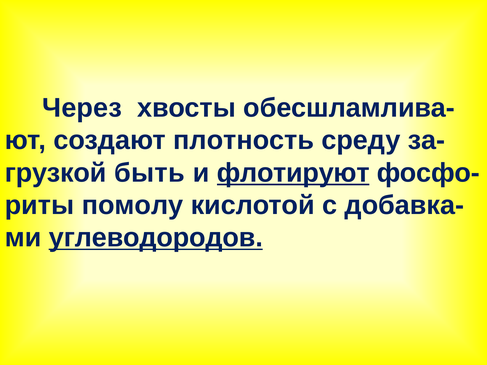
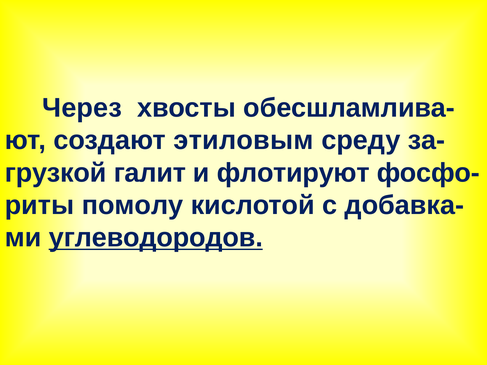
плотность: плотность -> этиловым (243, 140)
быть: быть -> галит (150, 173)
флотируют underline: present -> none (293, 173)
